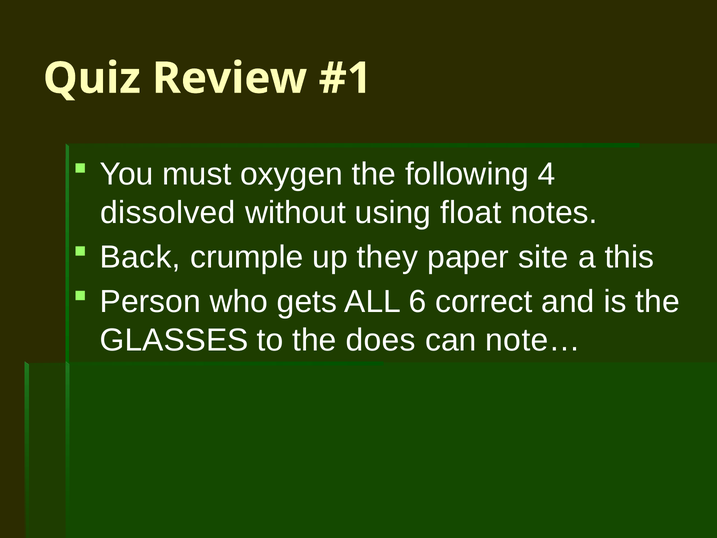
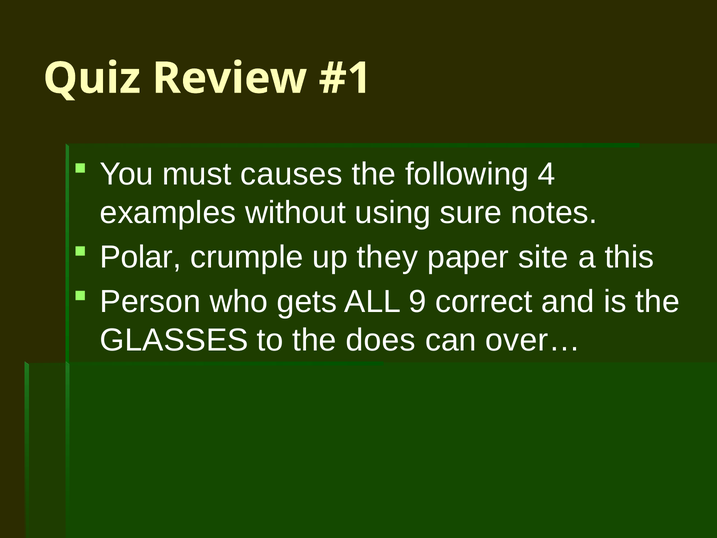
oxygen: oxygen -> causes (292, 174)
dissolved: dissolved -> examples (168, 213)
float: float -> sure (471, 213)
Back: Back -> Polar (141, 257)
6: 6 -> 9 (418, 302)
note…: note… -> over… (533, 340)
